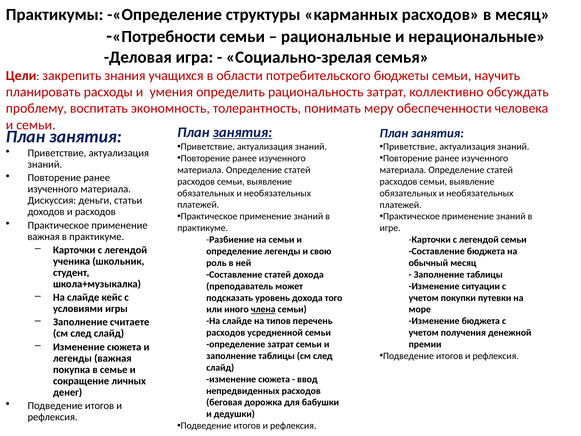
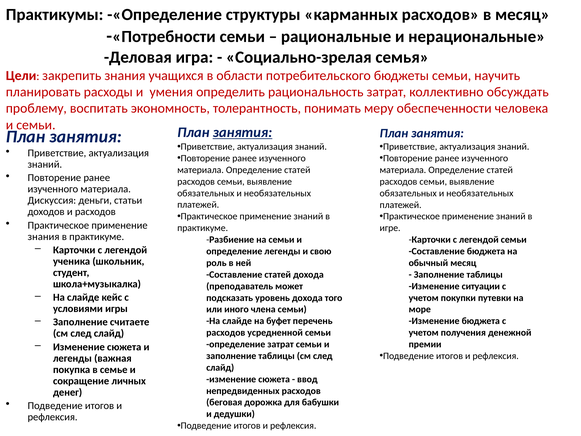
важная: важная -> знания (44, 236)
члена underline: present -> none (263, 309)
типов: типов -> буфет (279, 321)
